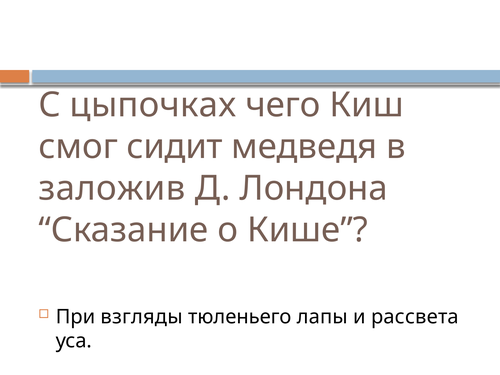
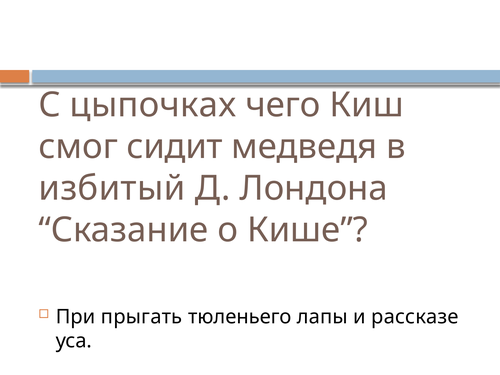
заложив: заложив -> избитый (112, 188)
взгляды: взгляды -> прыгать (142, 317)
рассвета: рассвета -> рассказе (415, 317)
